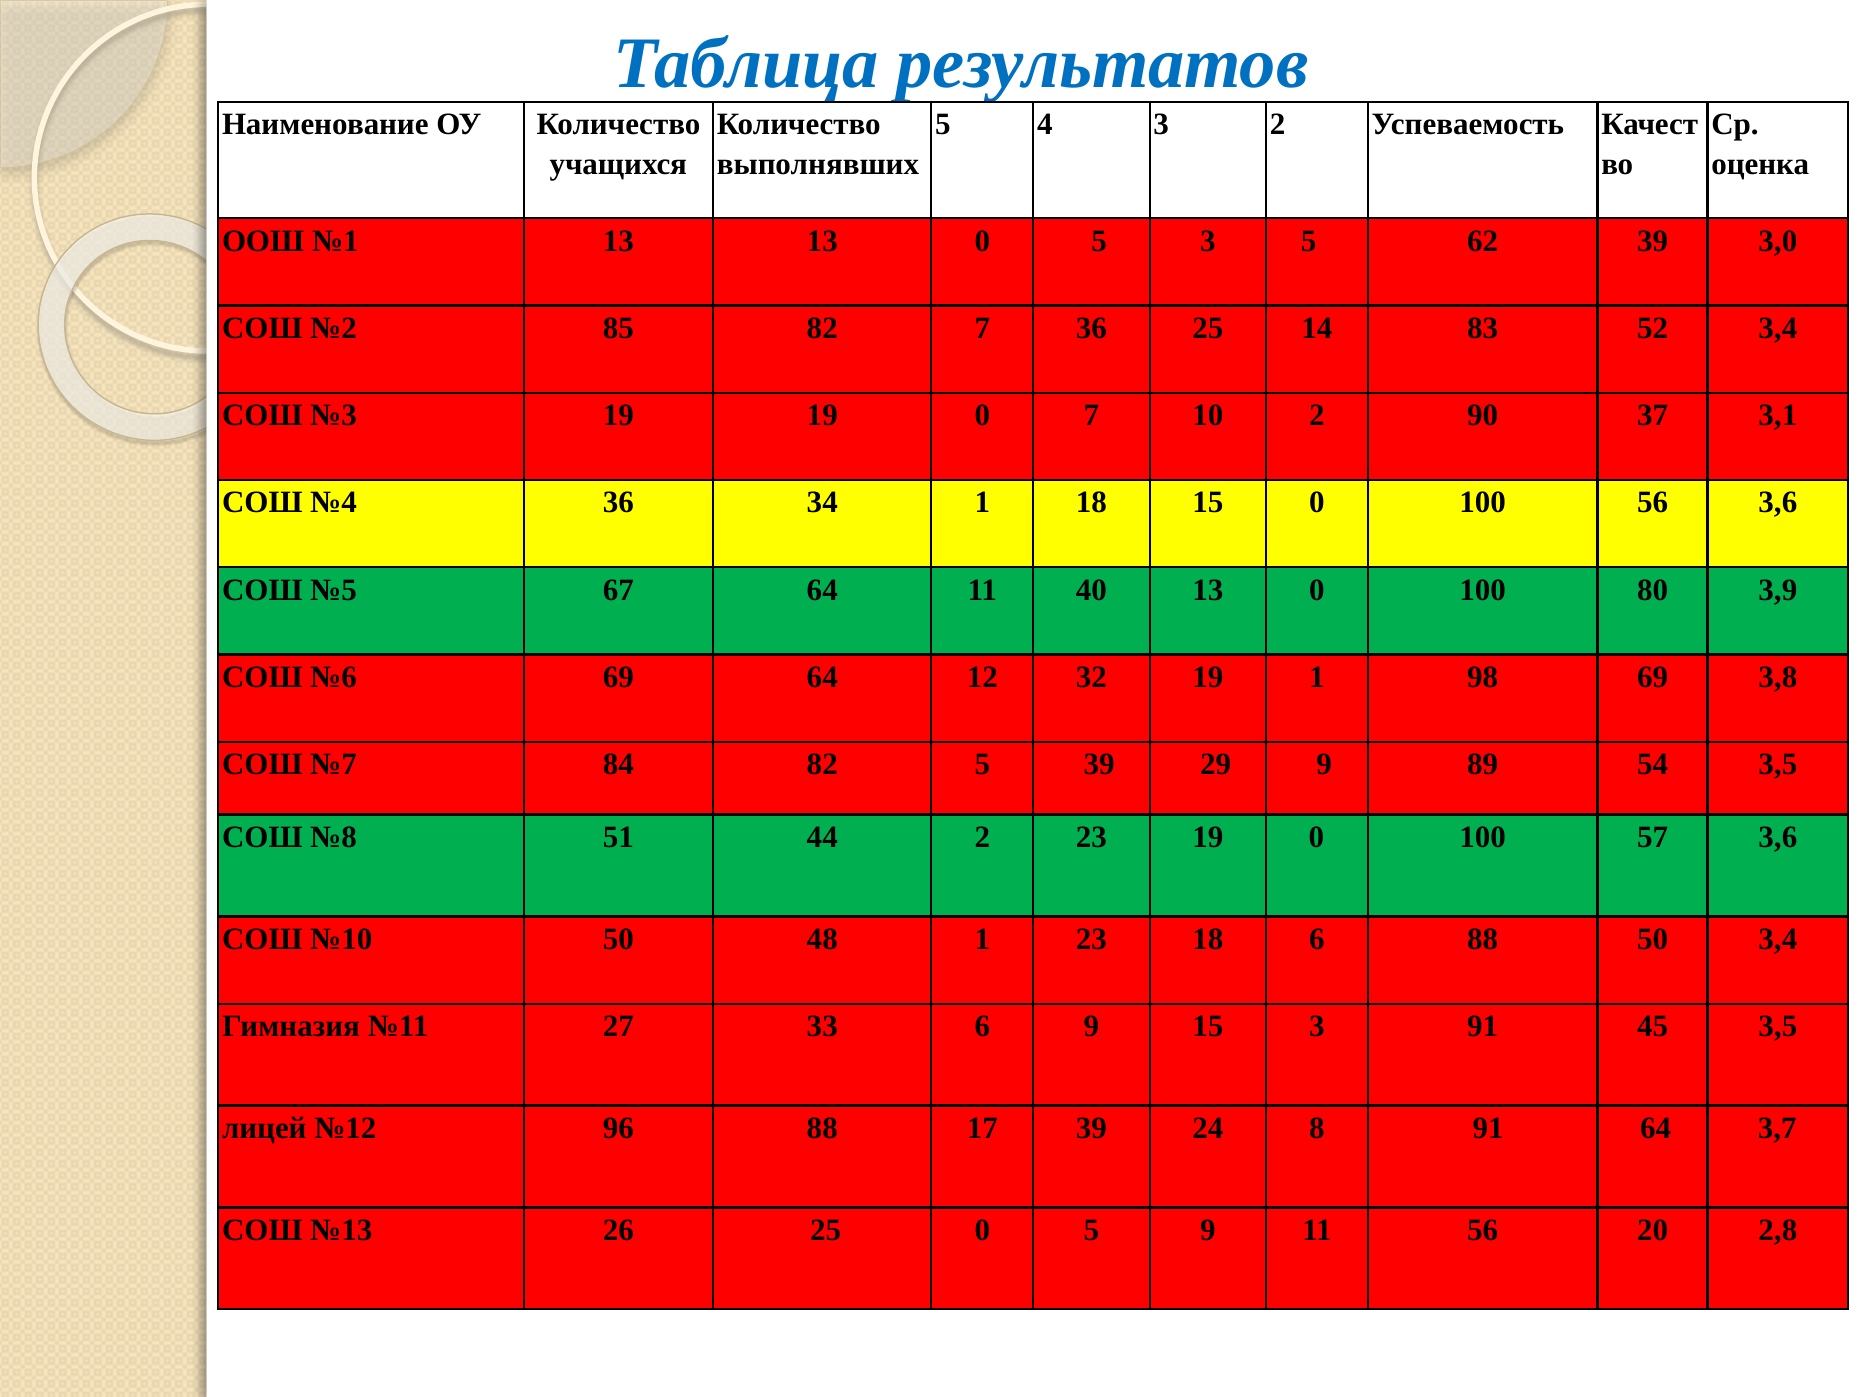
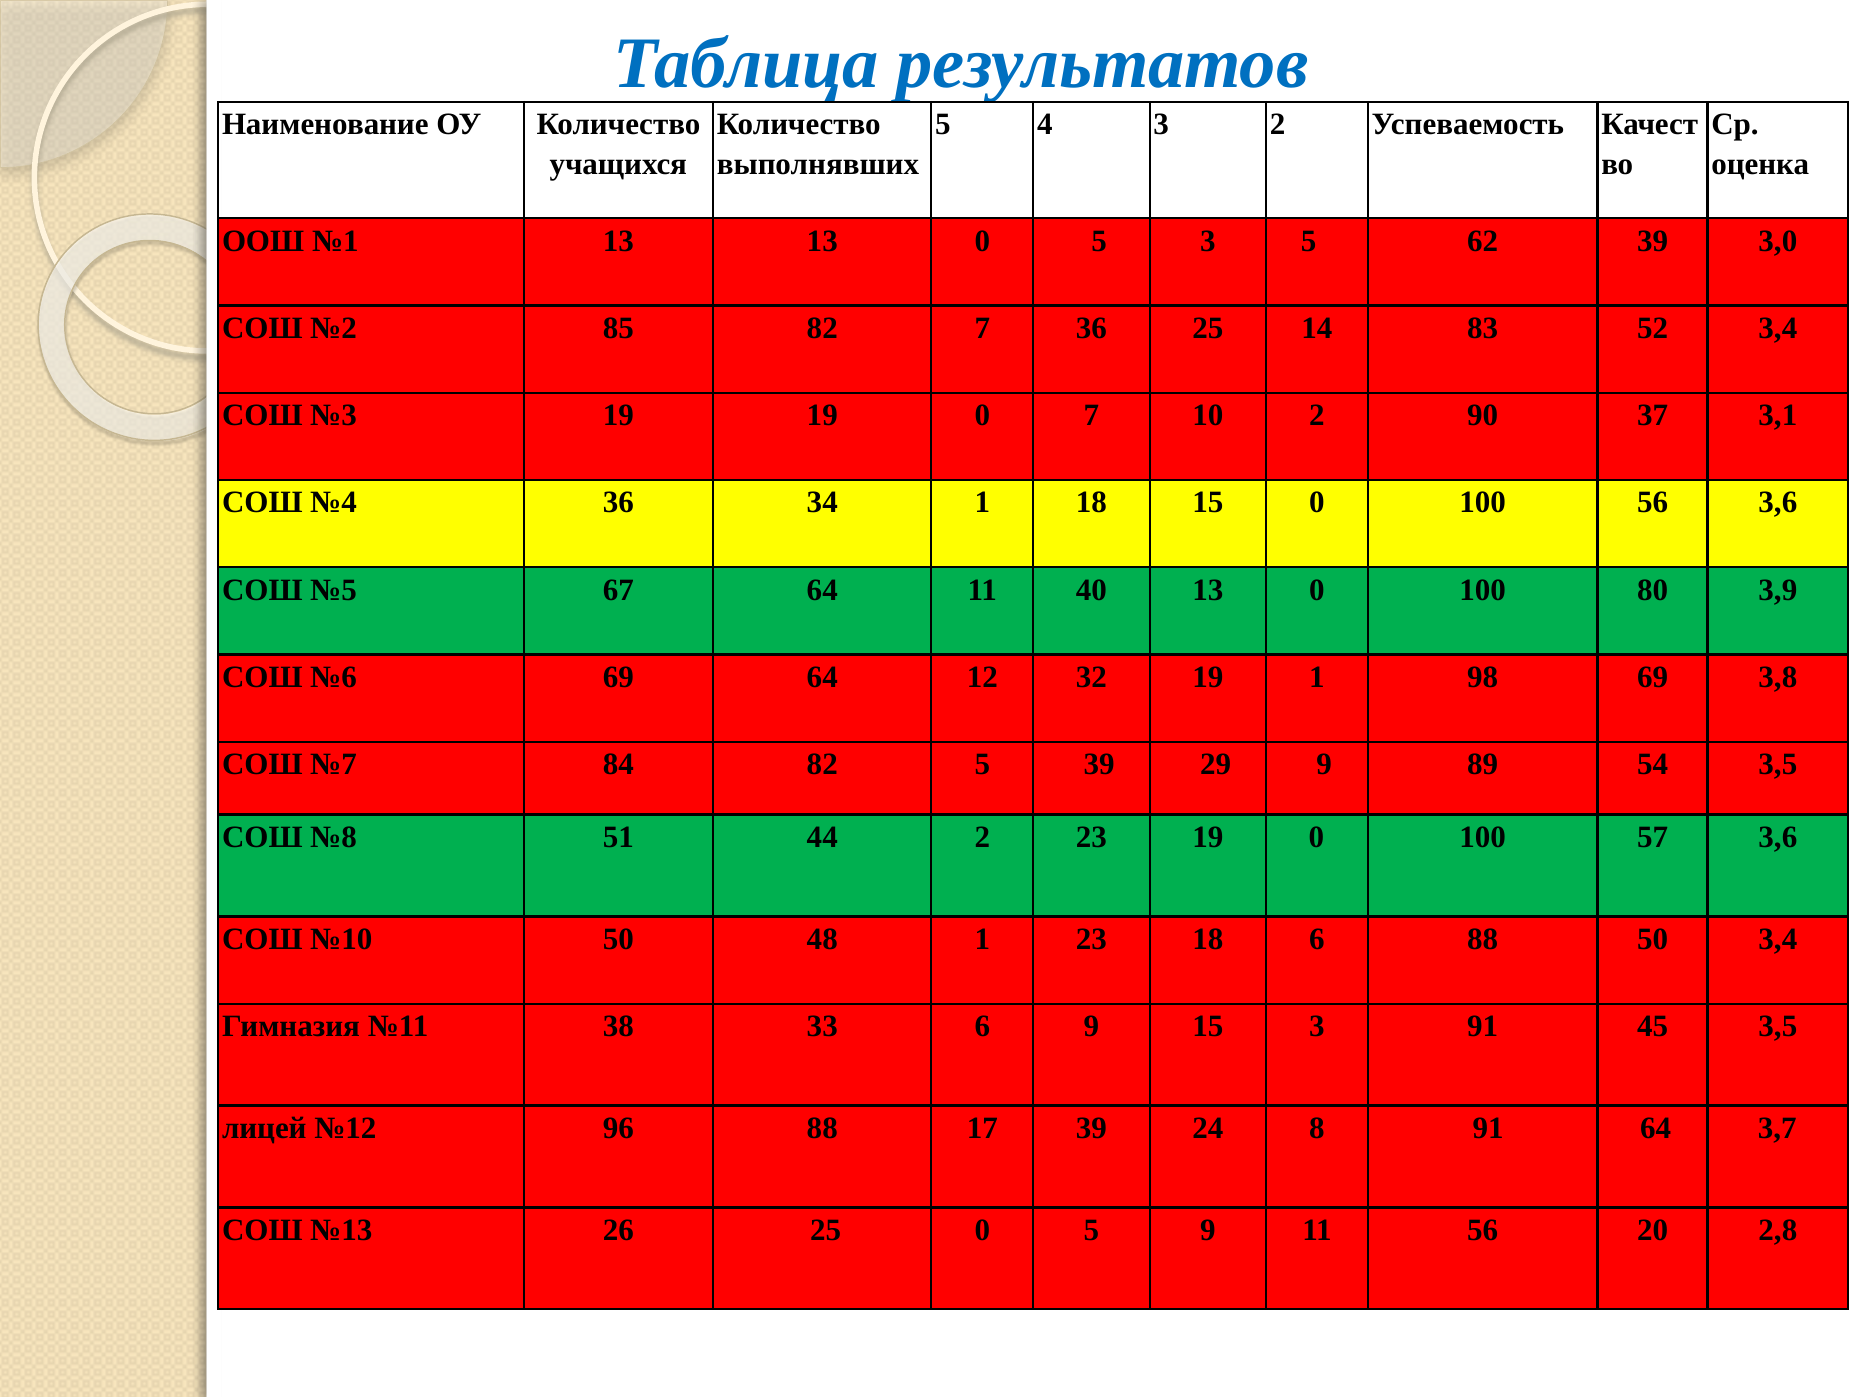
27: 27 -> 38 (618, 1026)
